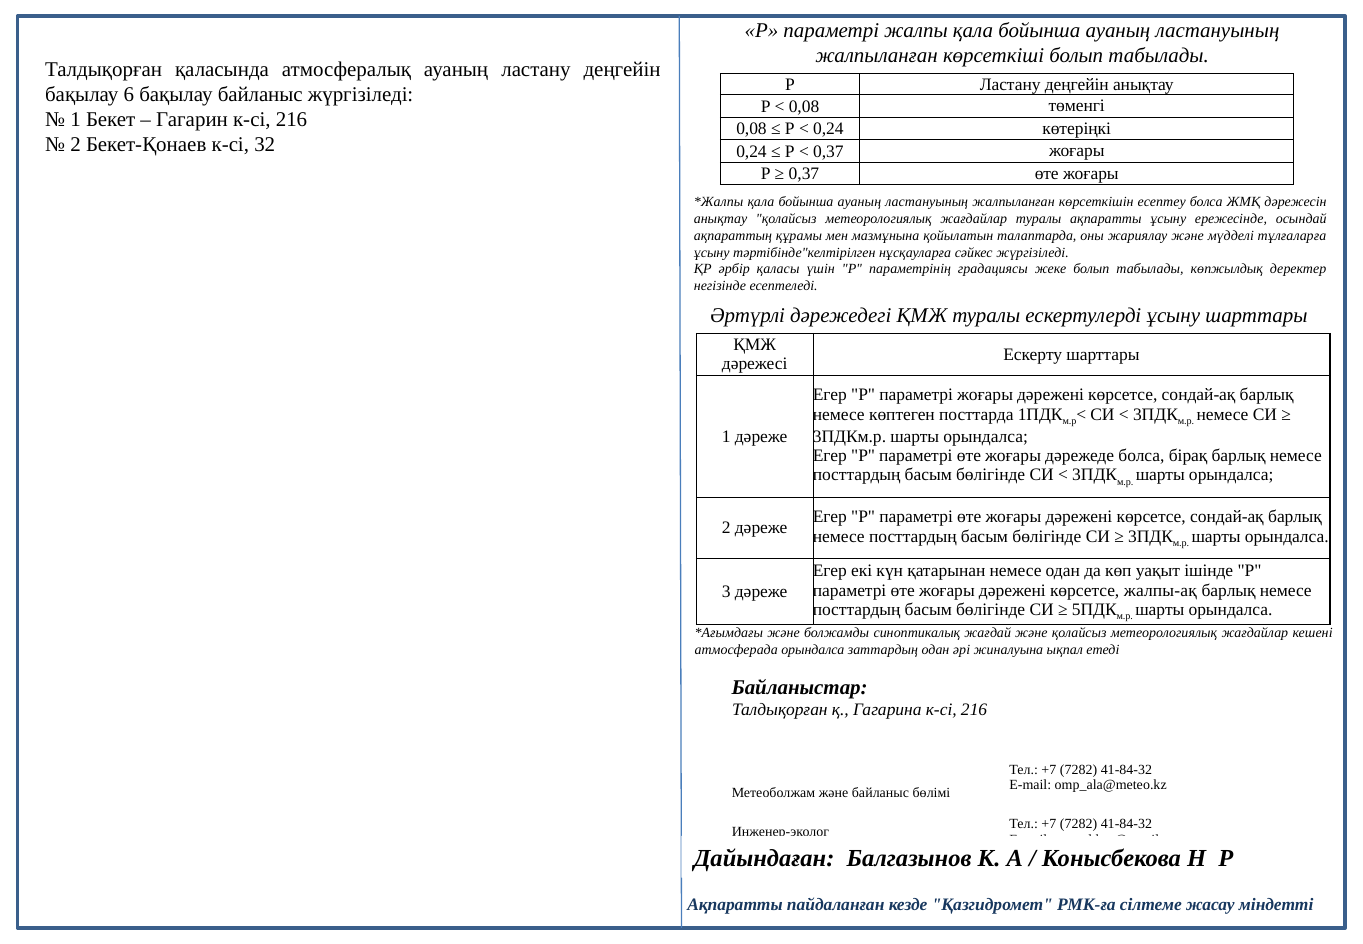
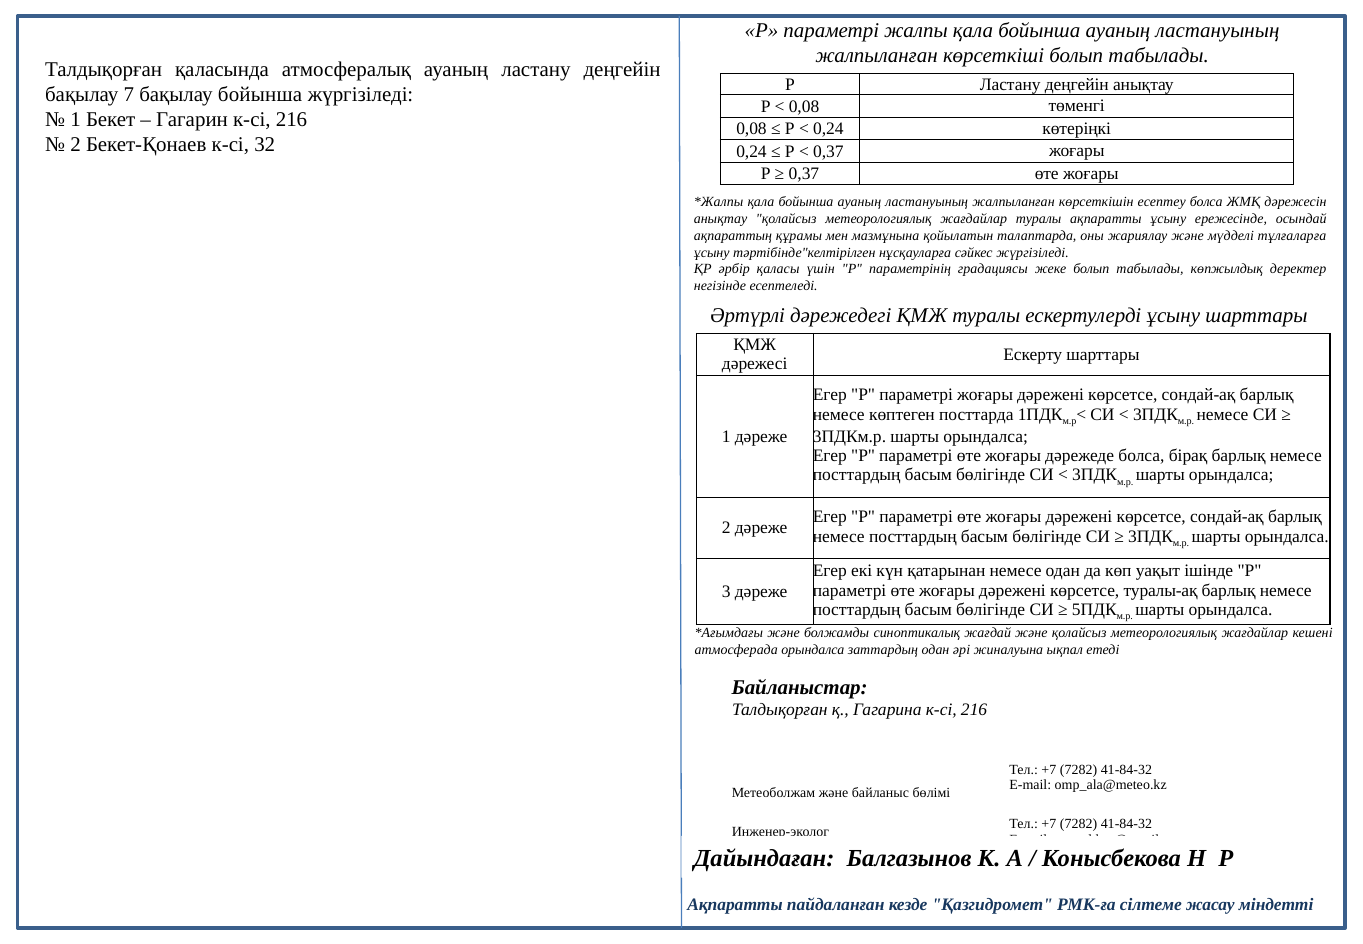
6: 6 -> 7 (129, 94)
бақылау байланыс: байланыс -> бойынша (260, 94)
жалпы-ақ: жалпы-ақ -> туралы-ақ (1161, 590)
